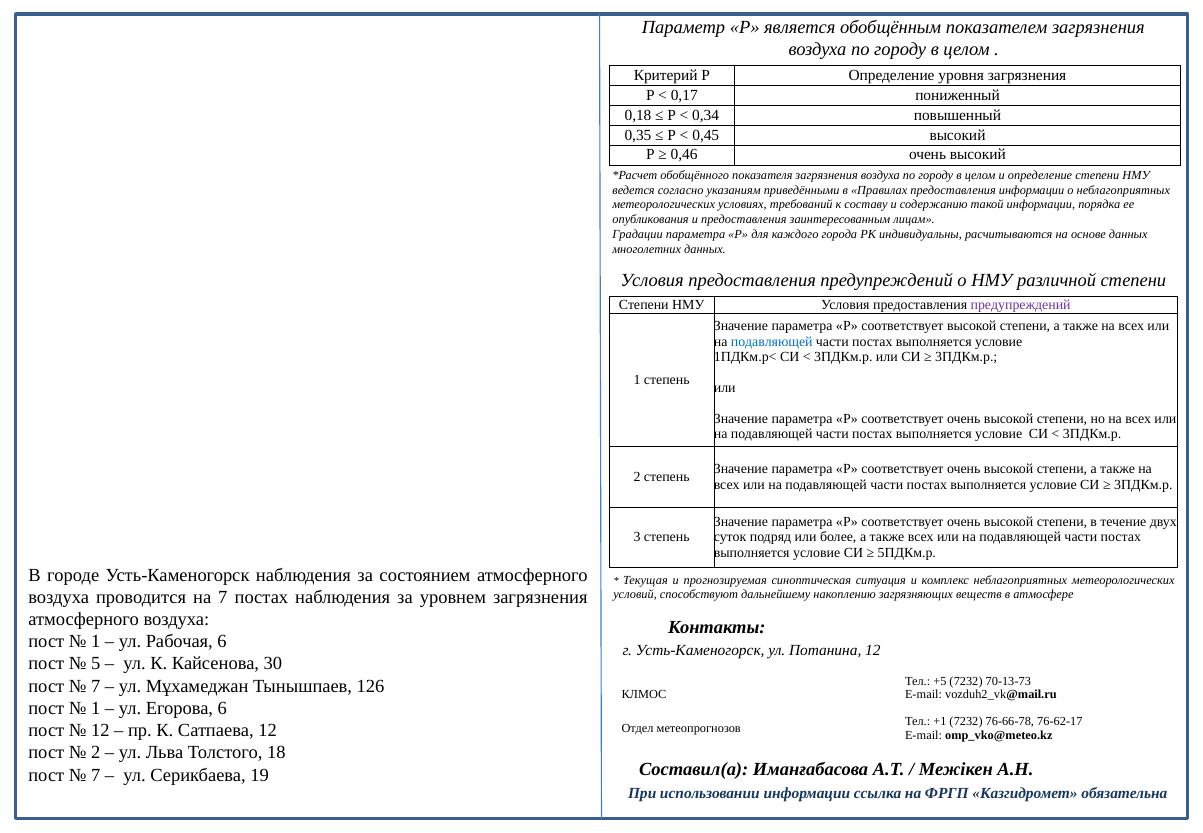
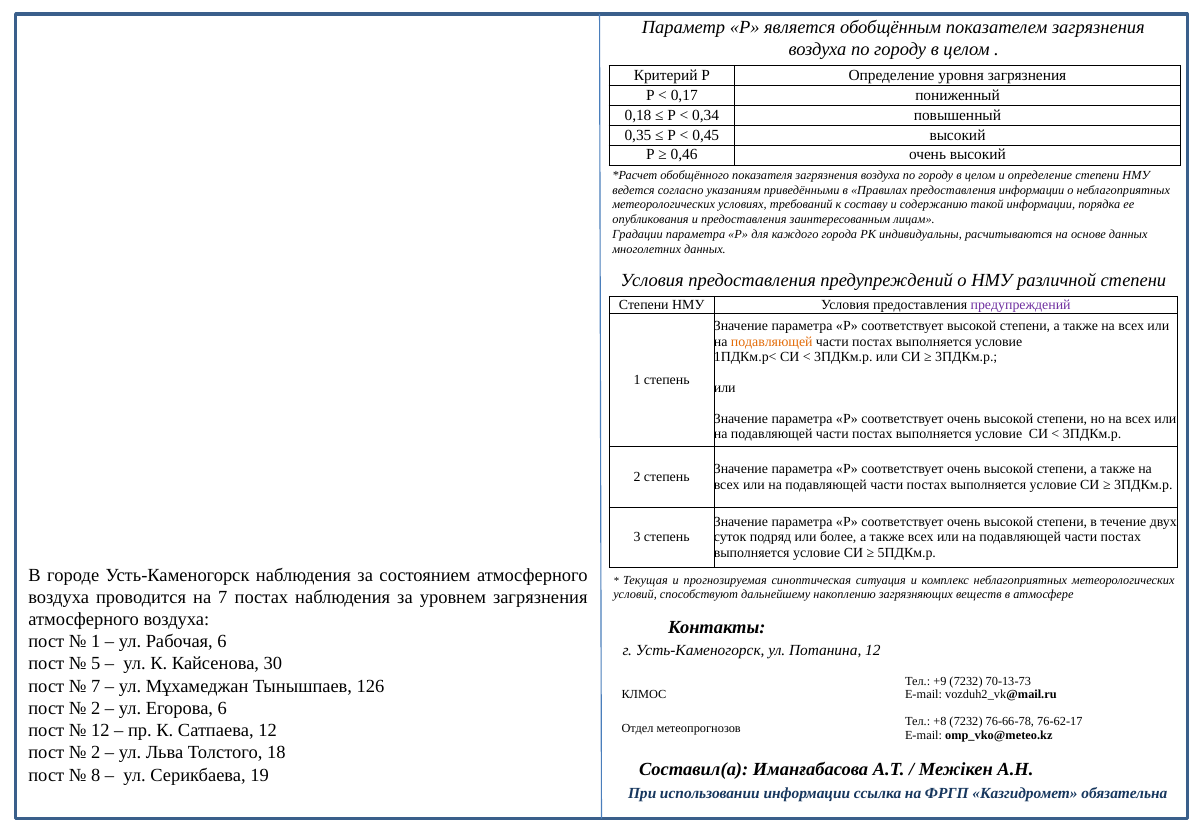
подавляющей colour: blue -> orange (772, 341)
+5: +5 -> +9 (940, 681)
1: 1 -> 2 (96, 708)
+1: +1 -> +8 (940, 722)
7: 7 -> 8 (96, 775)
